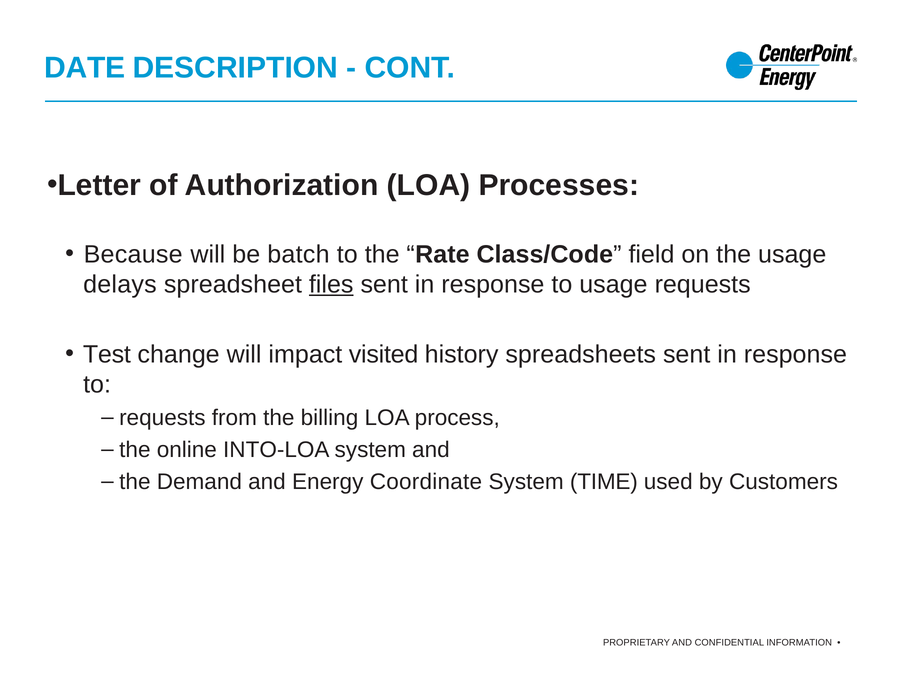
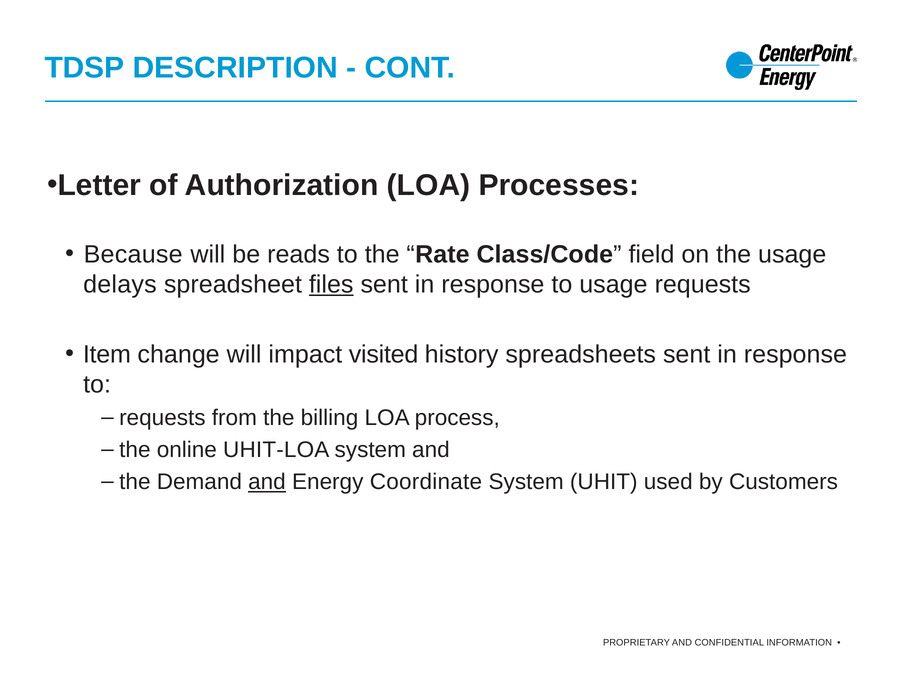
DATE: DATE -> TDSP (85, 68)
batch: batch -> reads (299, 255)
Test: Test -> Item (107, 355)
INTO-LOA: INTO-LOA -> UHIT-LOA (276, 450)
and underline: none -> present (267, 482)
TIME: TIME -> UHIT (604, 482)
